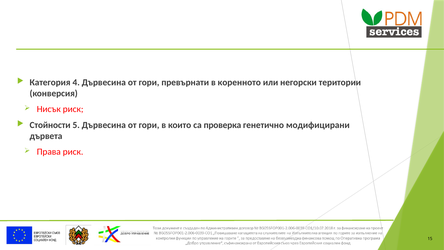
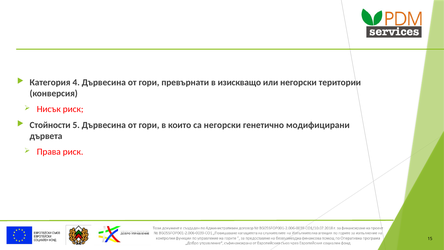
коренното: коренното -> изискващо (239, 82)
са проверка: проверка -> негорски (222, 125)
